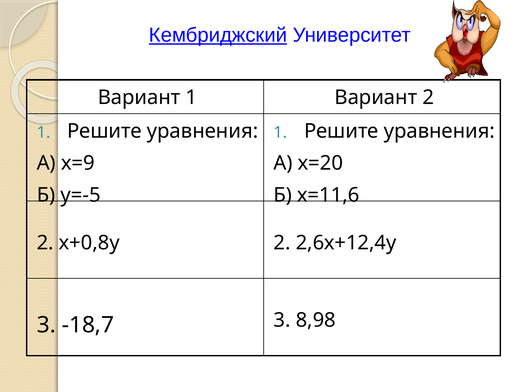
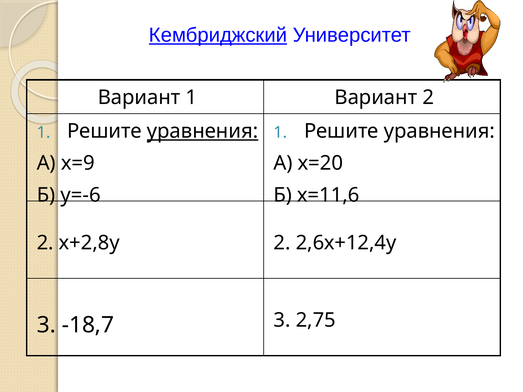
уравнения underline: none -> present (203, 131)
у=-5: у=-5 -> у=-6 (81, 195)
х+0,8у: х+0,8у -> х+2,8у (89, 243)
8,98: 8,98 -> 2,75 (316, 320)
